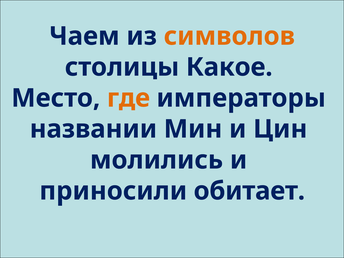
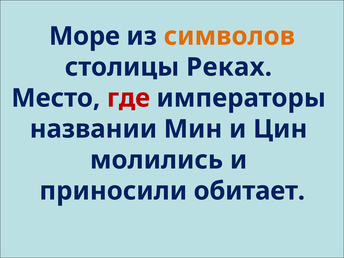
Чаем: Чаем -> Море (84, 36)
Какое: Какое -> Реках (229, 67)
где colour: orange -> red (128, 98)
